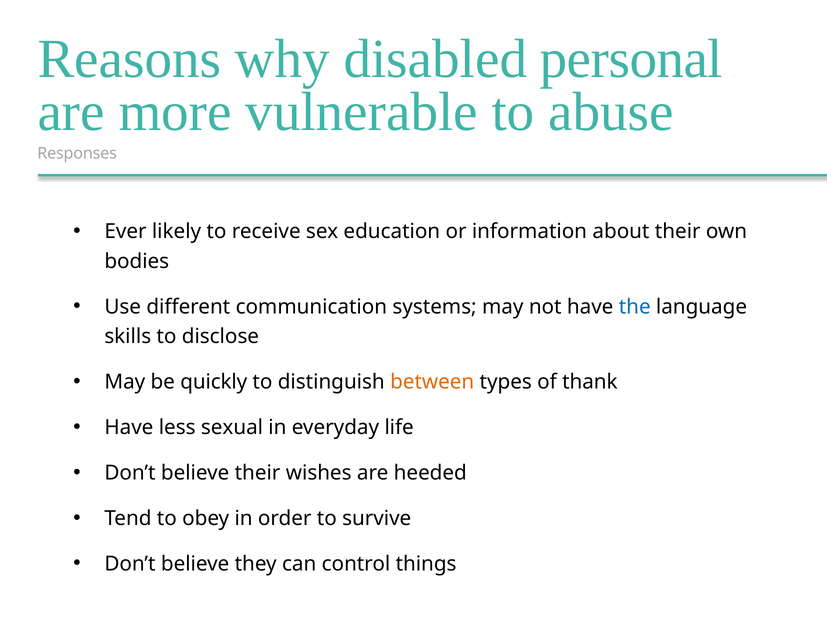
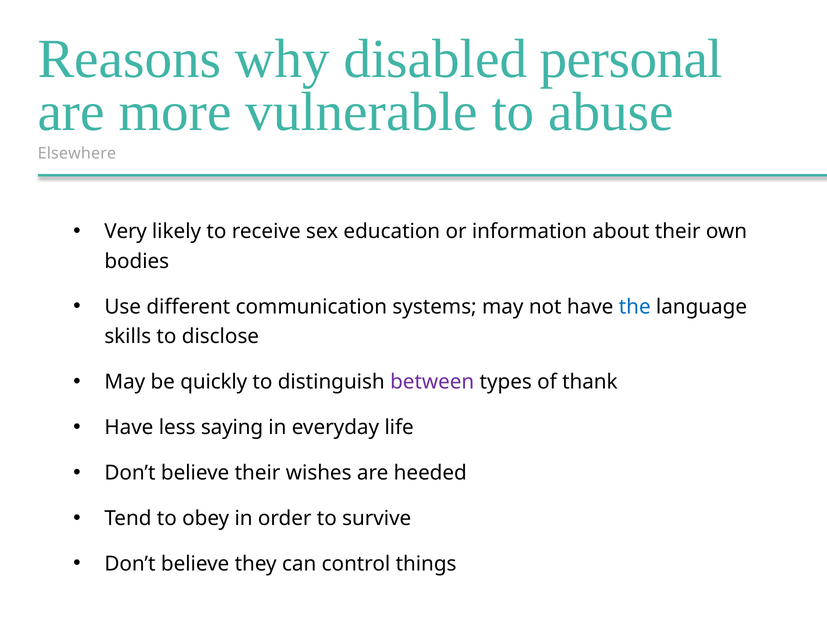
Responses: Responses -> Elsewhere (77, 153)
Ever: Ever -> Very (126, 231)
between colour: orange -> purple (432, 382)
sexual: sexual -> saying (232, 427)
